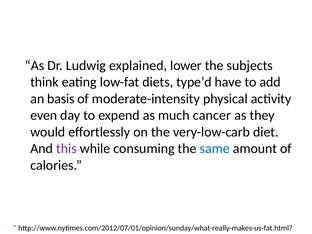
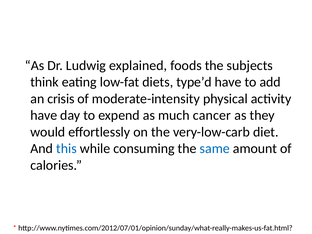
lower: lower -> foods (186, 65)
basis: basis -> crisis (61, 99)
even: even -> have (44, 115)
this colour: purple -> blue (66, 149)
